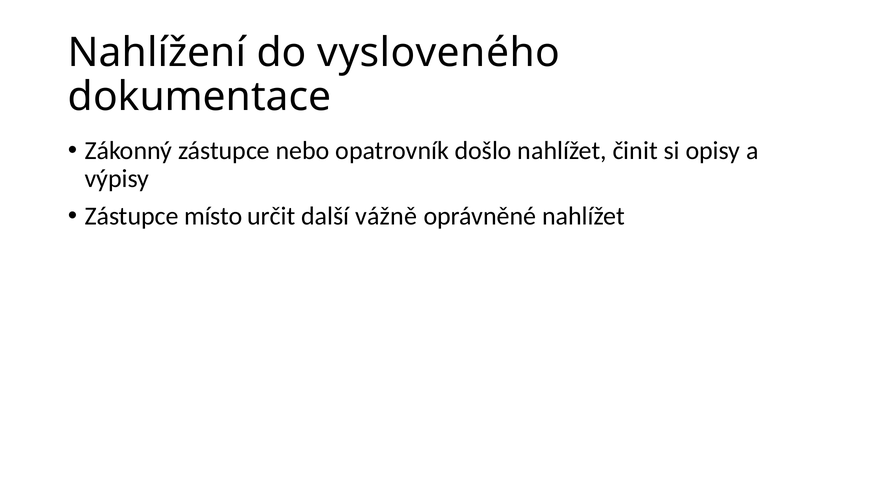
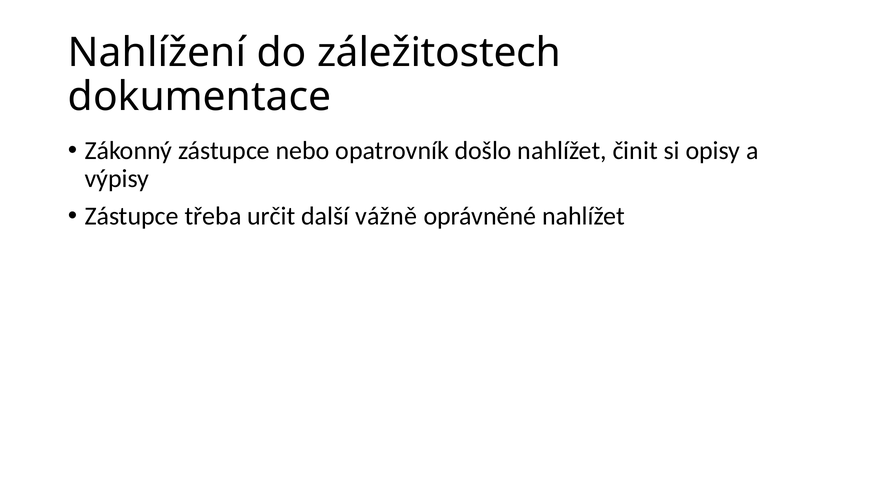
vysloveného: vysloveného -> záležitostech (439, 53)
místo: místo -> třeba (213, 216)
